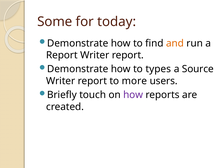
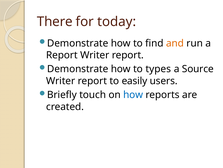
Some: Some -> There (55, 22)
more: more -> easily (134, 81)
how colour: purple -> blue (133, 94)
